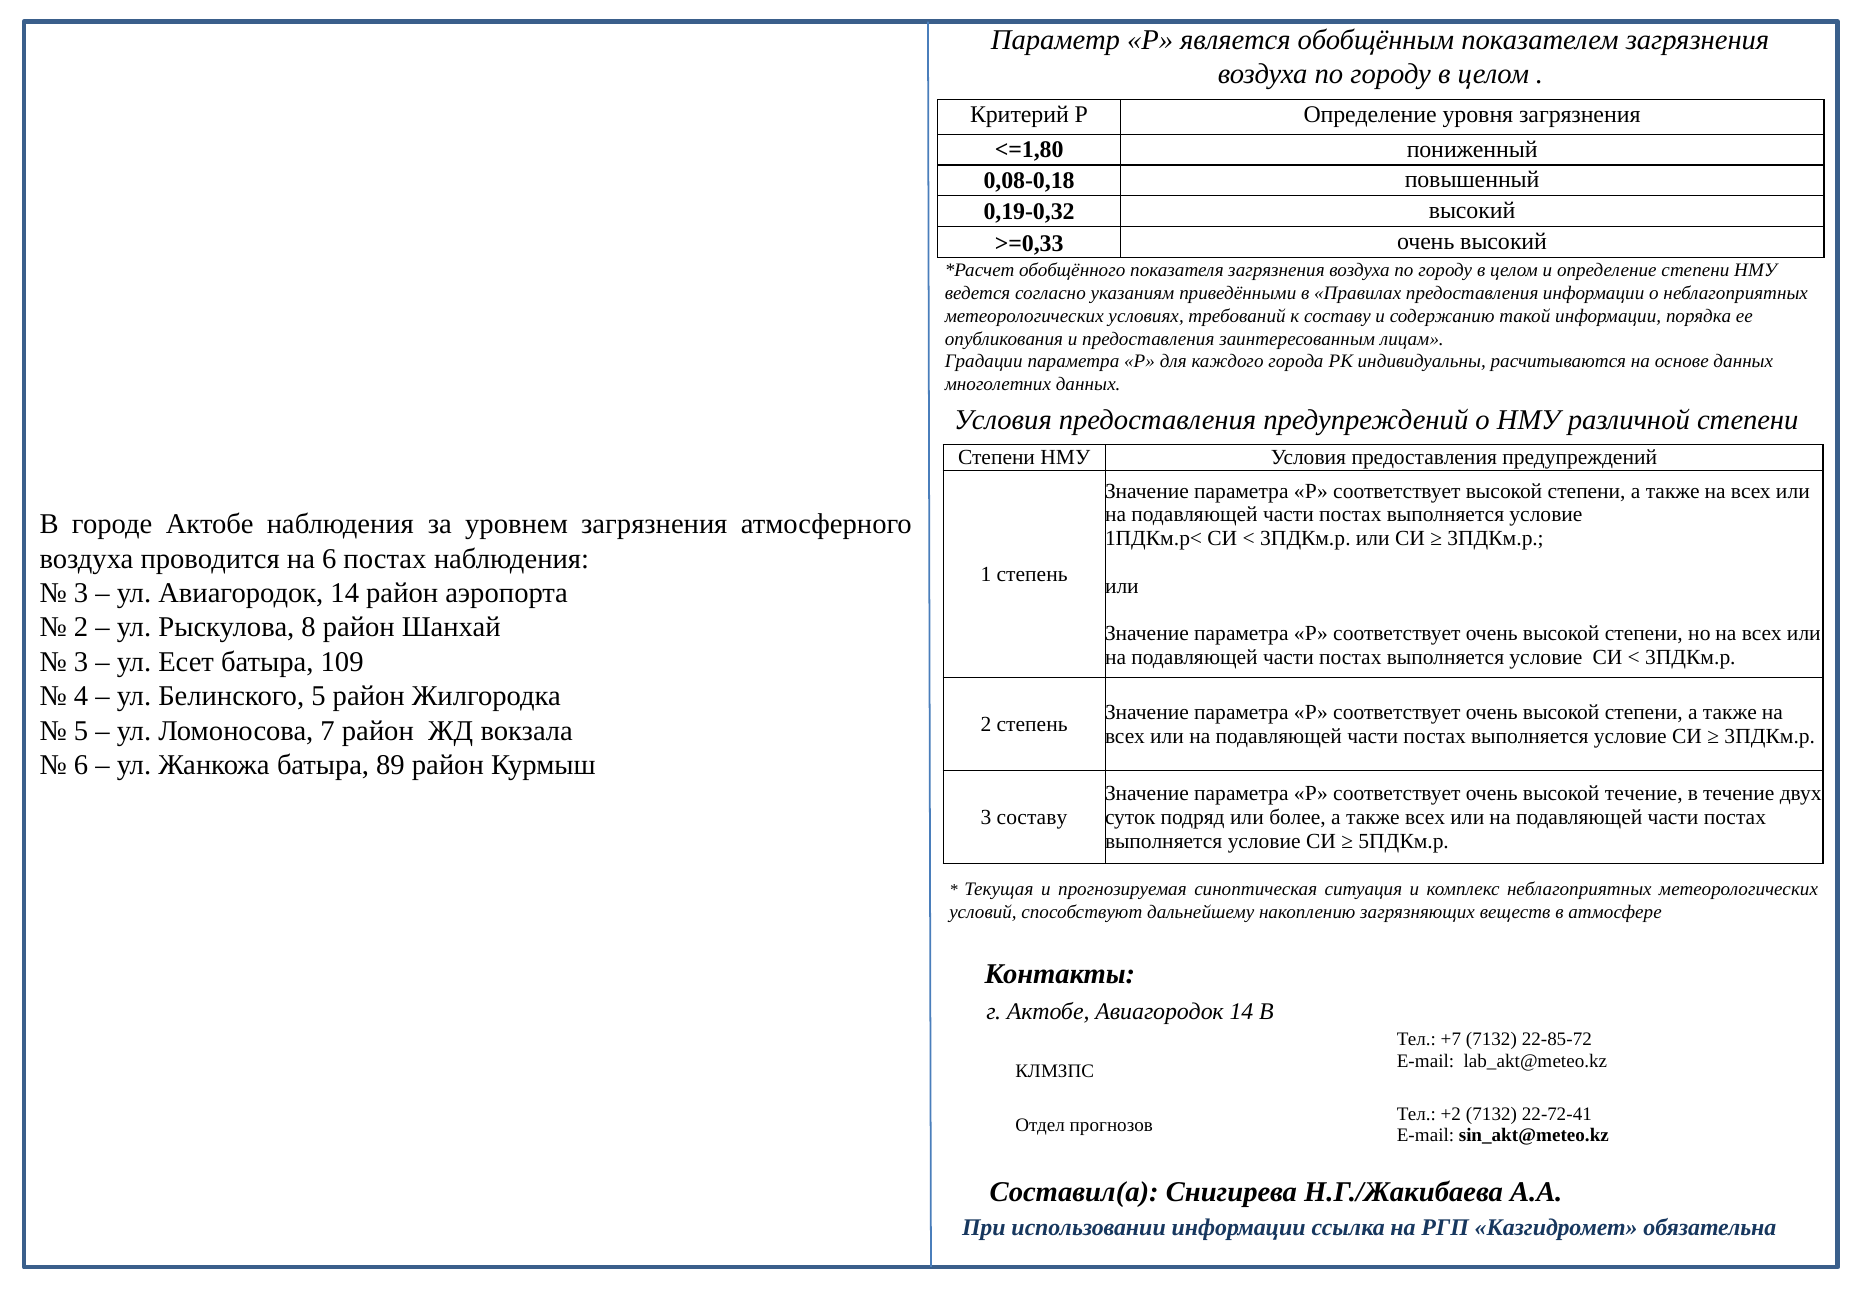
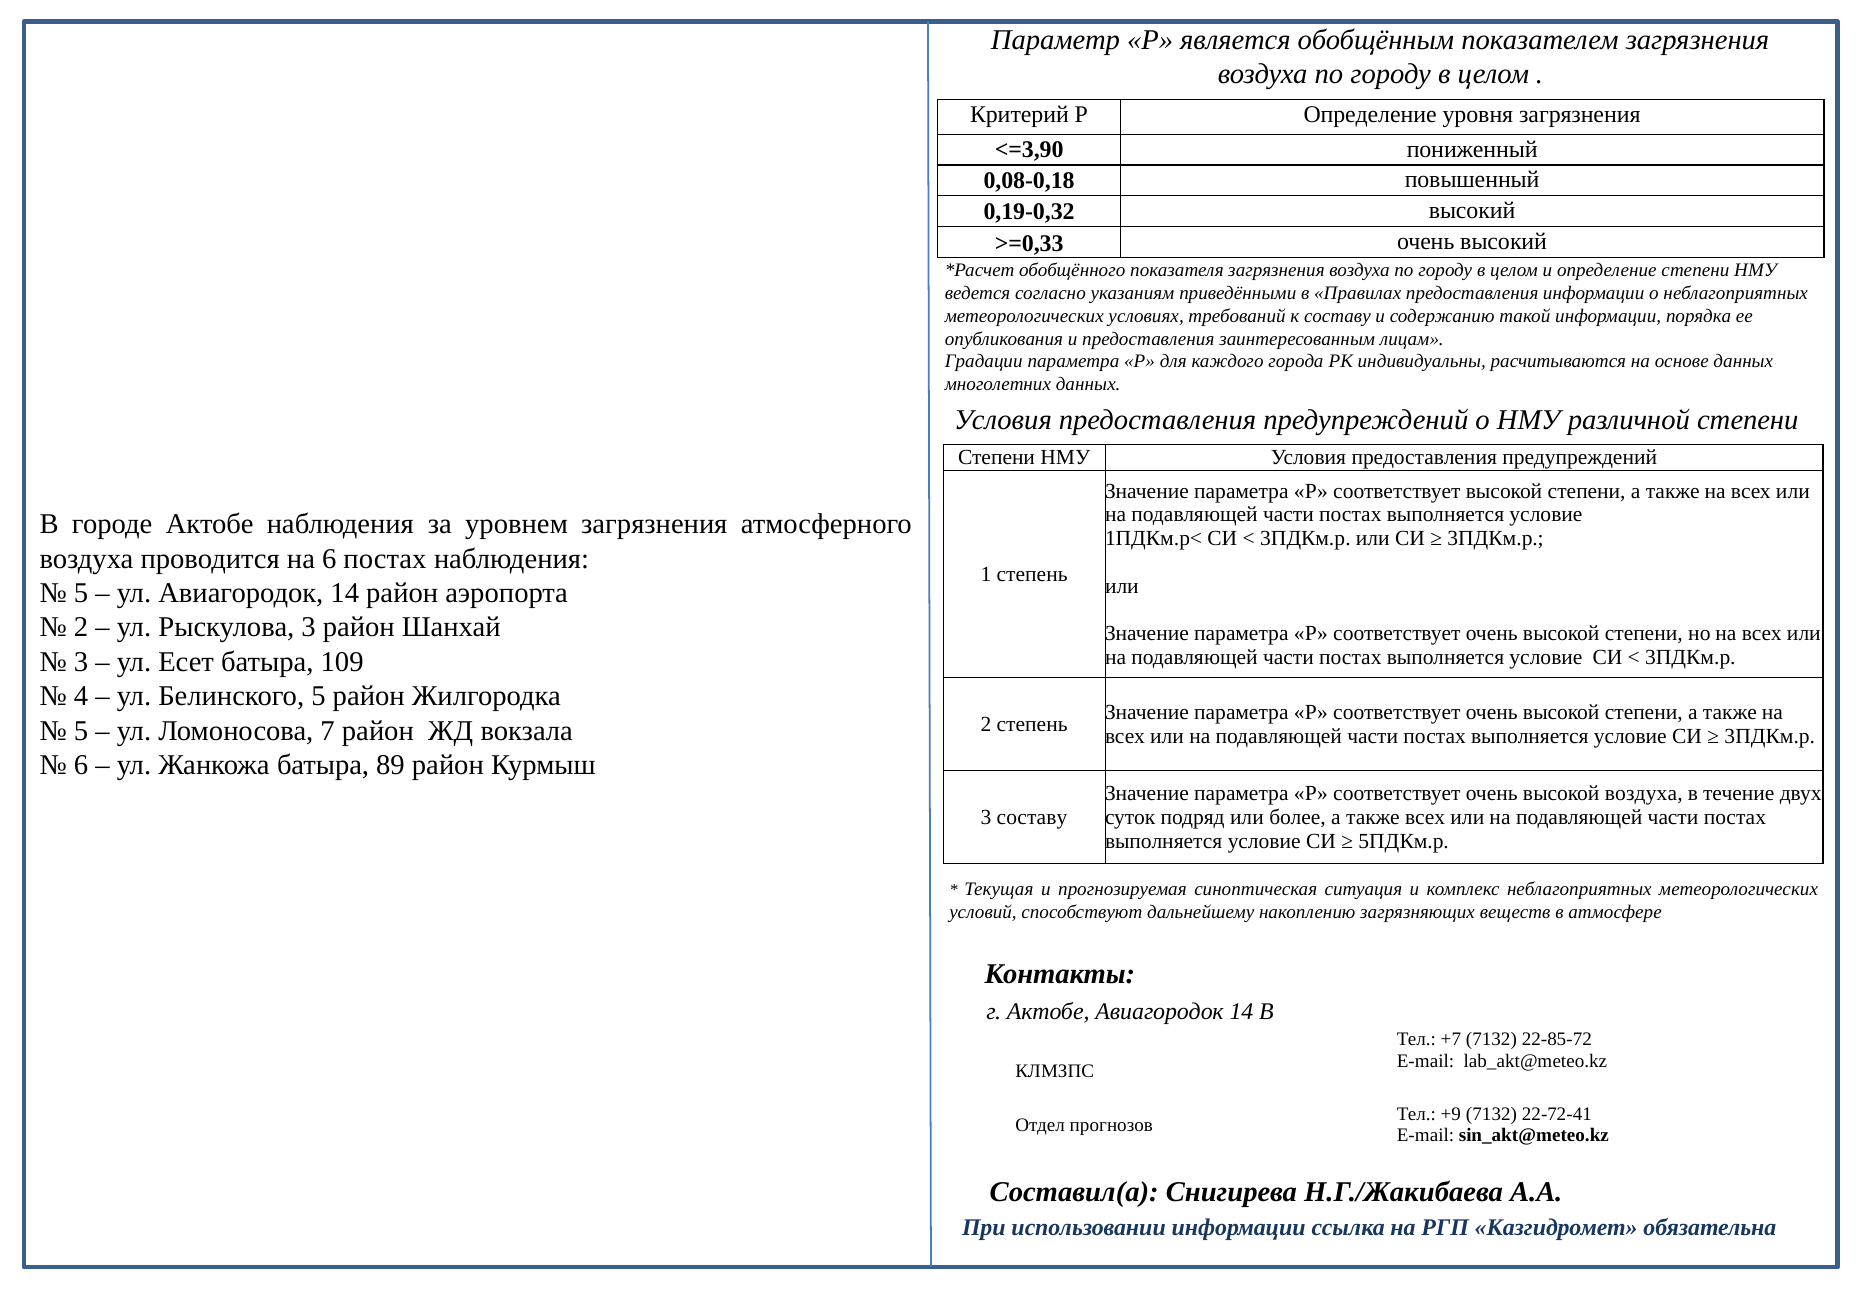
<=1,80: <=1,80 -> <=3,90 (1029, 150)
3: 3 -> 5 (81, 593)
Рыскулова 8: 8 -> 3 (309, 628)
высокой течение: течение -> воздуха (1644, 794)
+2: +2 -> +9 (1451, 1114)
